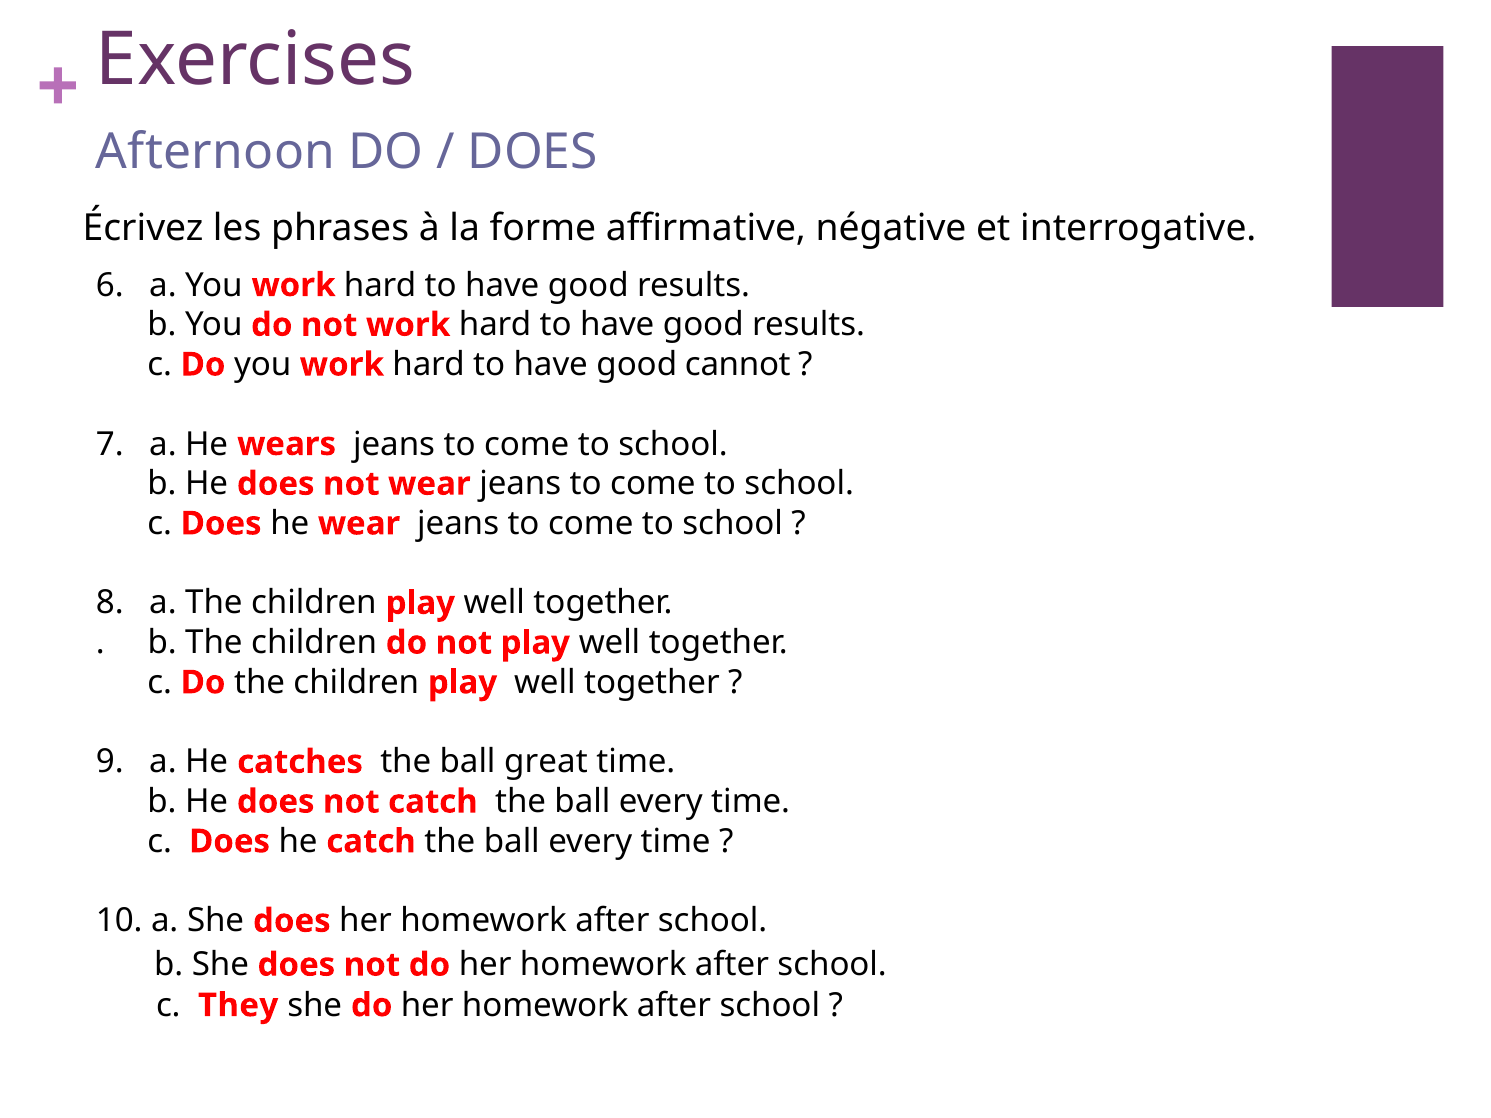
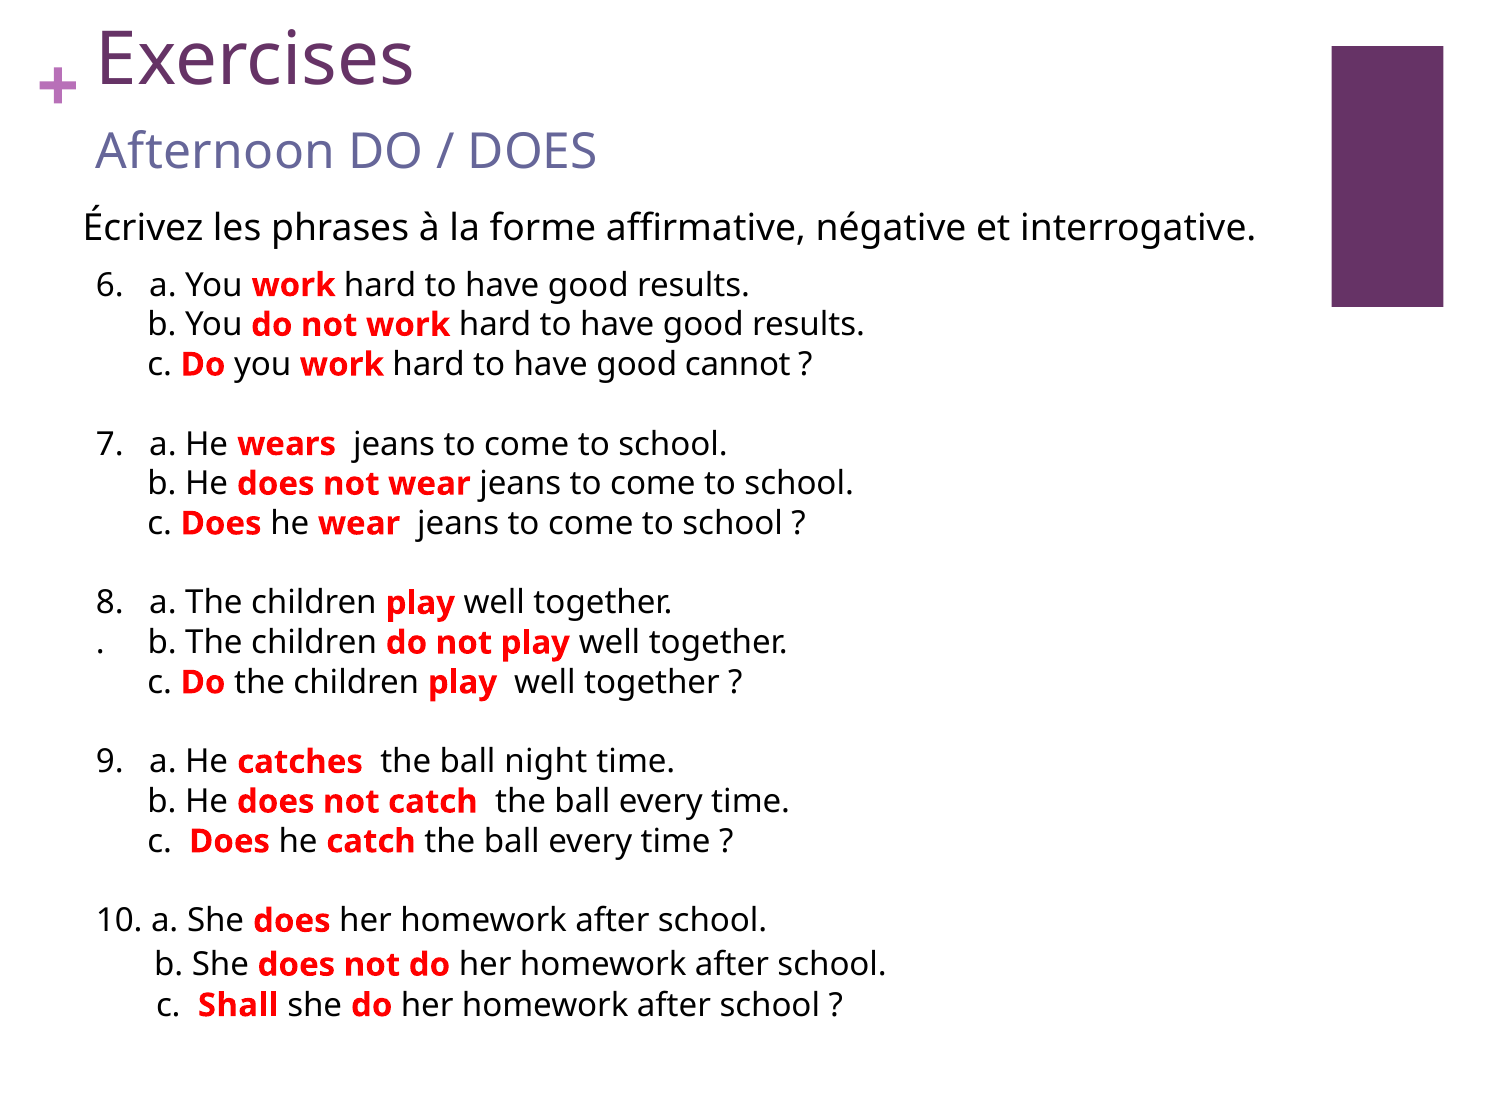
great: great -> night (546, 762)
They: They -> Shall (238, 1006)
